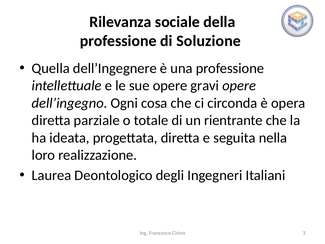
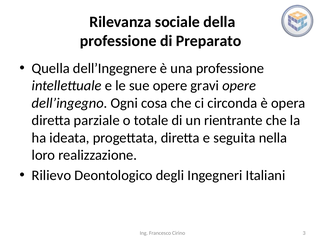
Soluzione: Soluzione -> Preparato (209, 41)
Laurea: Laurea -> Rilievo (51, 175)
